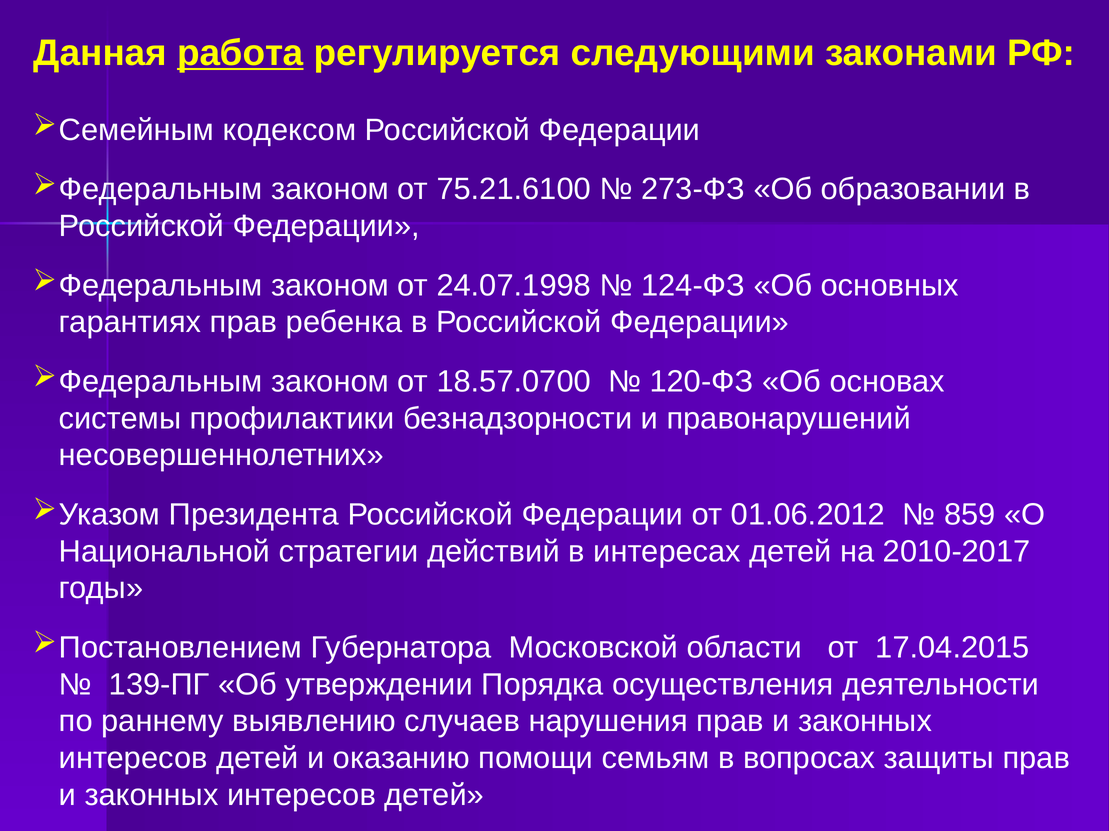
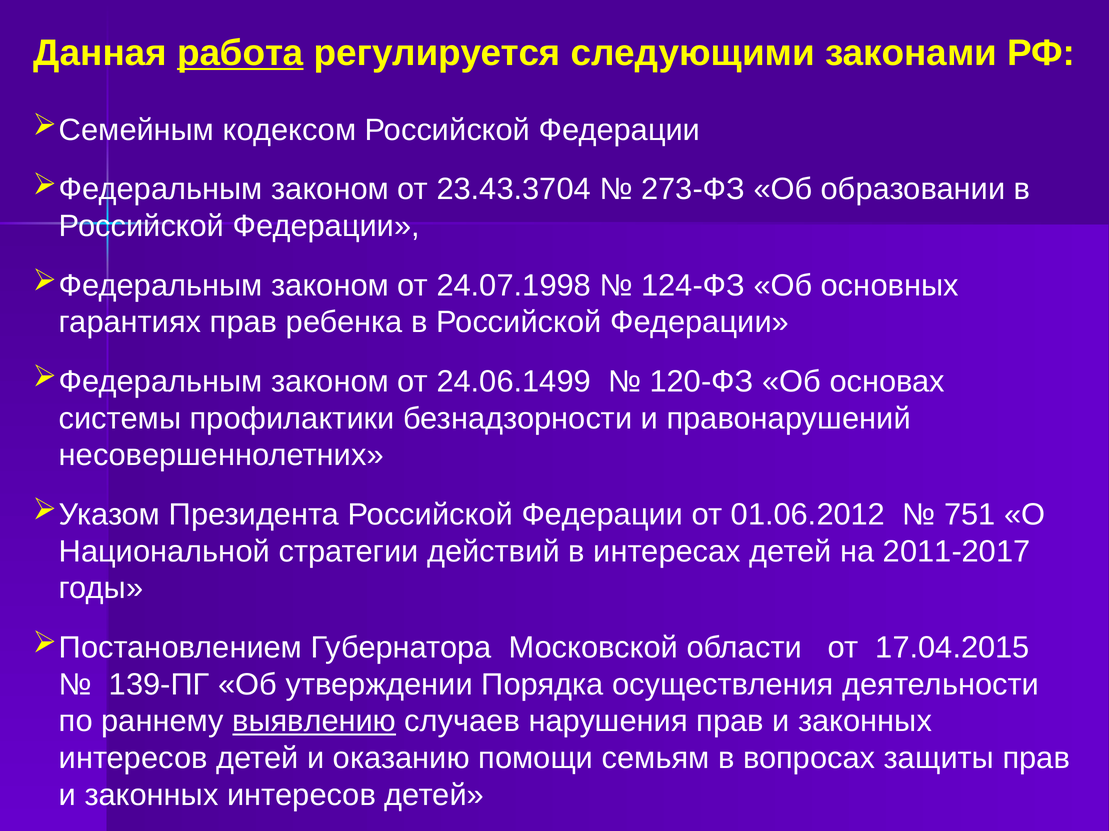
75.21.6100: 75.21.6100 -> 23.43.3704 (514, 189)
18.57.0700: 18.57.0700 -> 24.06.1499 (514, 382)
859: 859 -> 751 (970, 515)
2010-2017: 2010-2017 -> 2011-2017 (957, 552)
выявлению underline: none -> present (314, 722)
